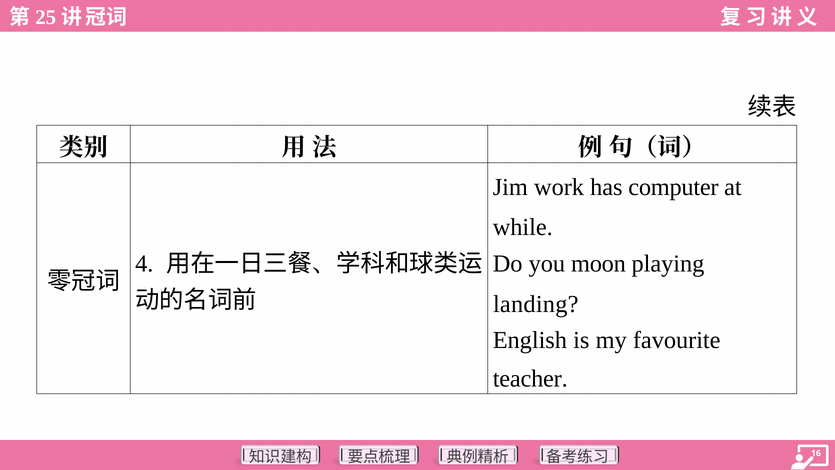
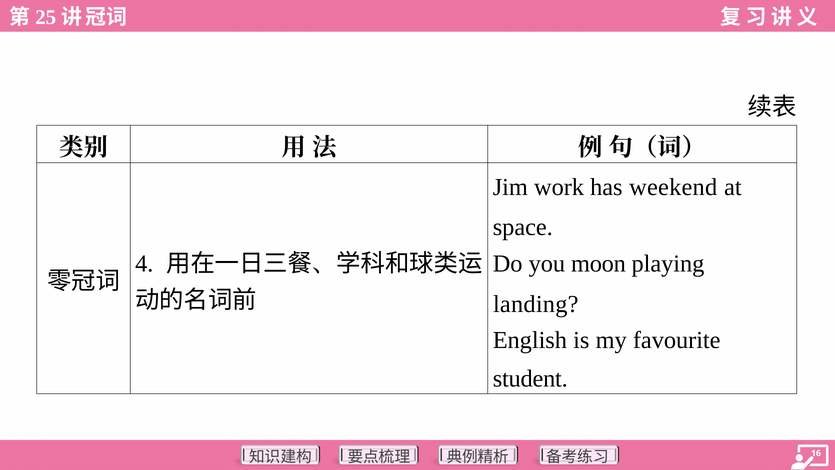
computer: computer -> weekend (673, 187)
while: while -> space (523, 227)
teacher: teacher -> student (530, 379)
